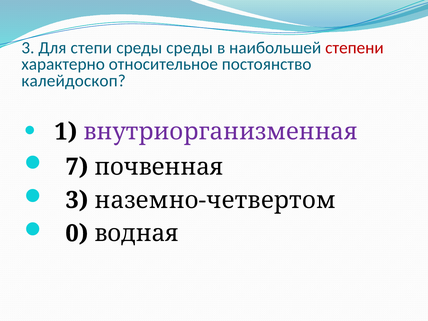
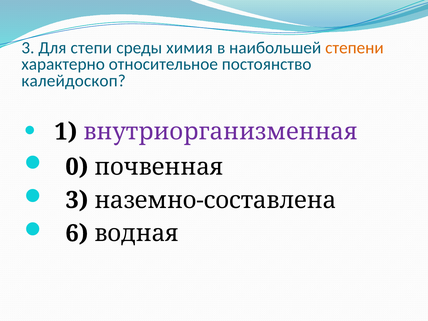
среды среды: среды -> химия (190, 48)
степени colour: red -> orange (354, 48)
7: 7 -> 0 (77, 167)
наземно-четвертом: наземно-четвертом -> наземно-составлена (215, 200)
0: 0 -> 6 (77, 233)
